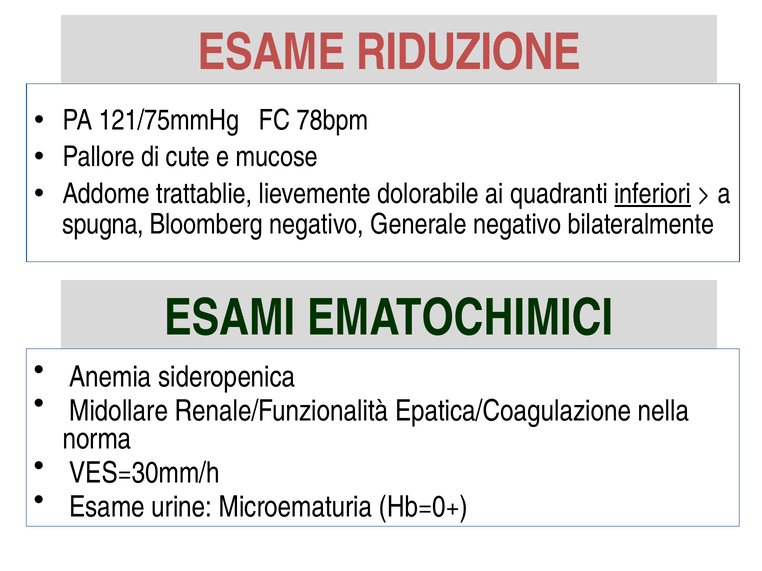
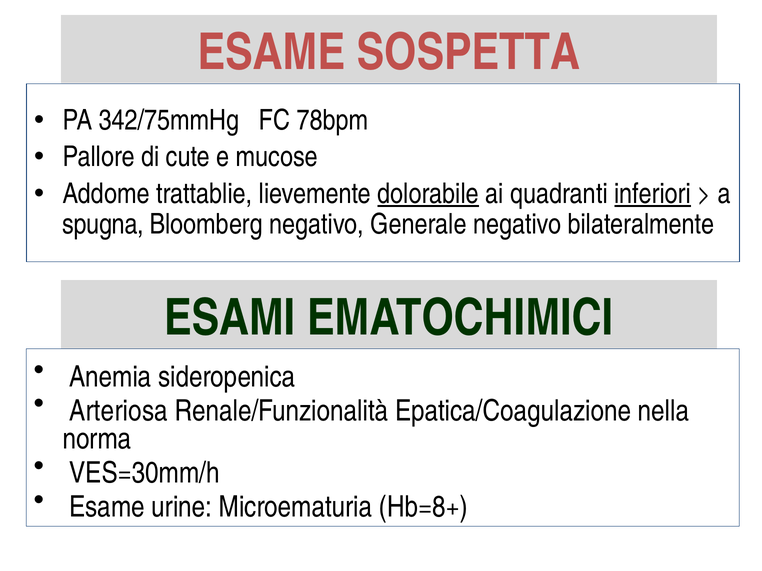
RIDUZIONE: RIDUZIONE -> SOSPETTA (468, 53)
121/75mmHg: 121/75mmHg -> 342/75mmHg (169, 121)
dolorabile underline: none -> present (428, 194)
Midollare: Midollare -> Arteriosa (119, 411)
Hb=0+: Hb=0+ -> Hb=8+ (423, 507)
